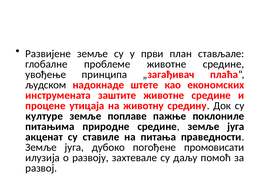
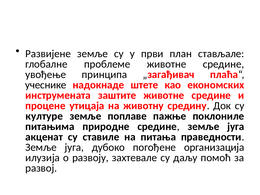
људском: људском -> учеснике (46, 85)
промовисати: промовисати -> организација (214, 147)
